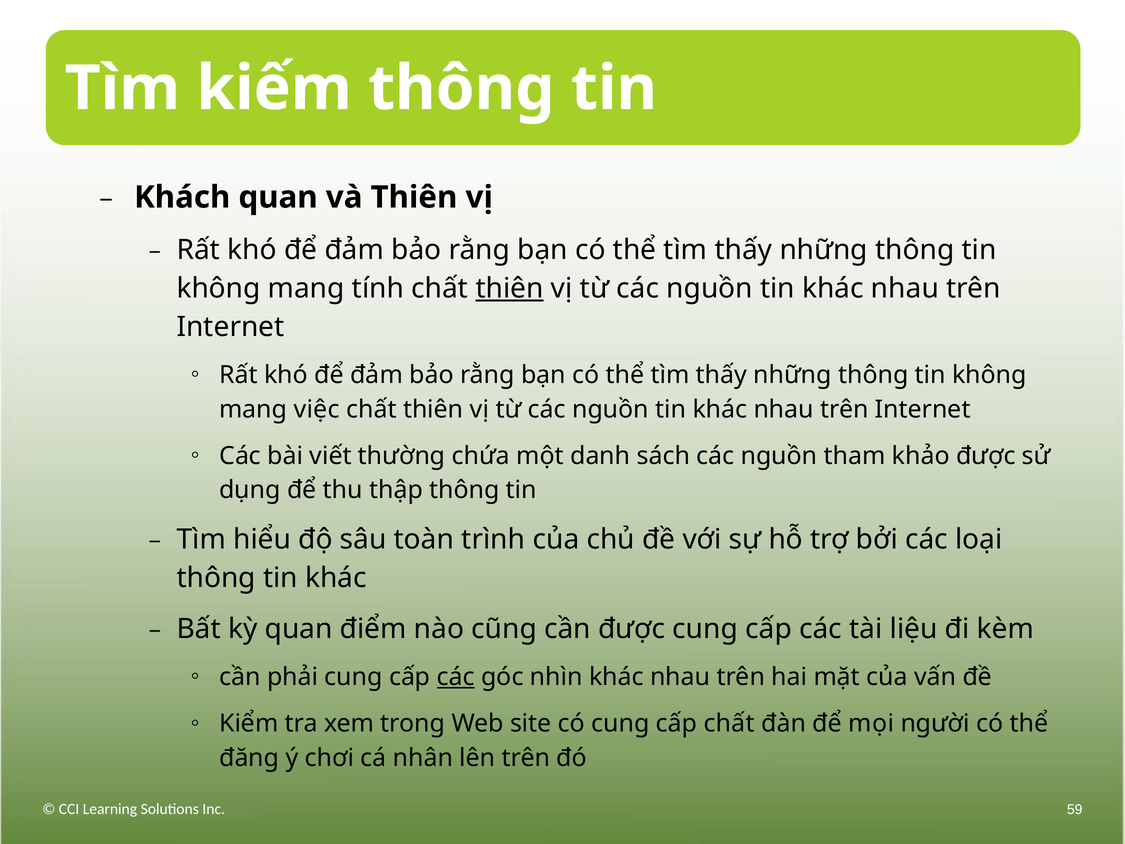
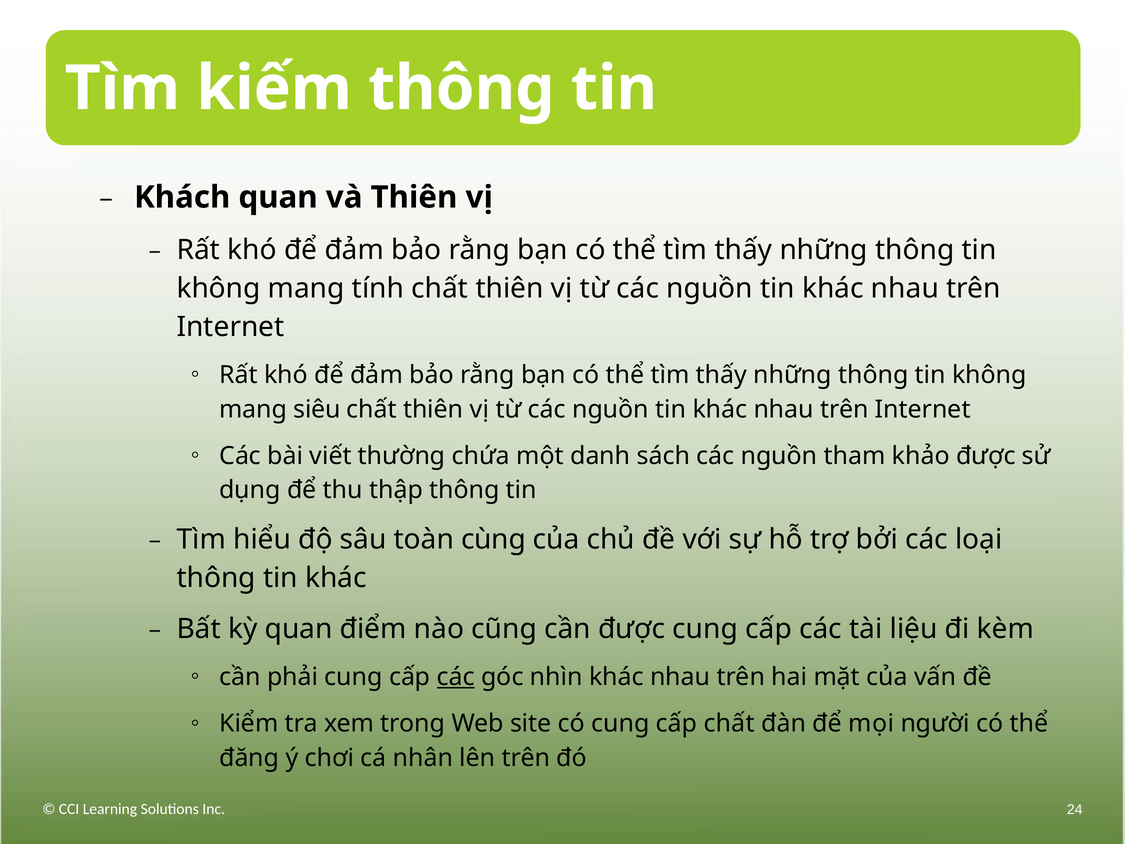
thiên underline: present -> none (510, 288)
việc: việc -> siêu (317, 409)
trình: trình -> cùng (493, 539)
59: 59 -> 24 (1075, 809)
